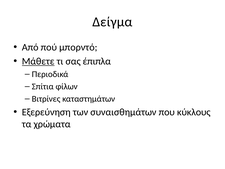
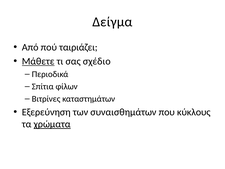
μπορντό: μπορντό -> ταιριάζει (78, 47)
έπιπλα: έπιπλα -> σχέδιο (97, 61)
χρώματα underline: none -> present (52, 124)
